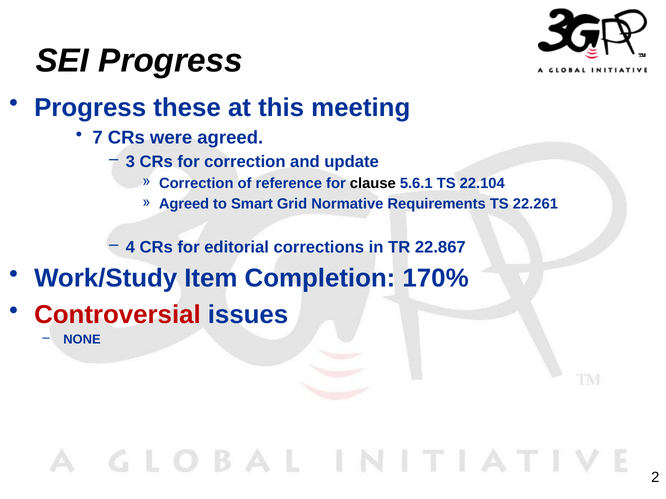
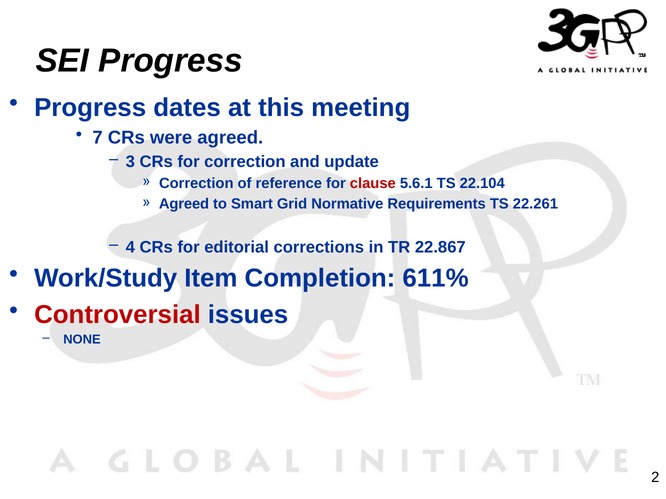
these: these -> dates (187, 108)
clause colour: black -> red (373, 184)
170%: 170% -> 611% (436, 279)
